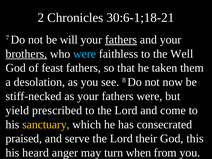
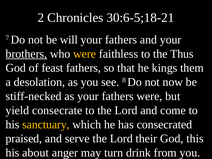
30:6-1;18-21: 30:6-1;18-21 -> 30:6-5;18-21 (140, 18)
fathers underline: present -> none (121, 40)
were colour: light blue -> yellow (85, 54)
Well: Well -> Thus (182, 54)
taken: taken -> kings (165, 68)
prescribed: prescribed -> consecrate (57, 110)
heard: heard -> about (36, 153)
when: when -> drink (138, 153)
